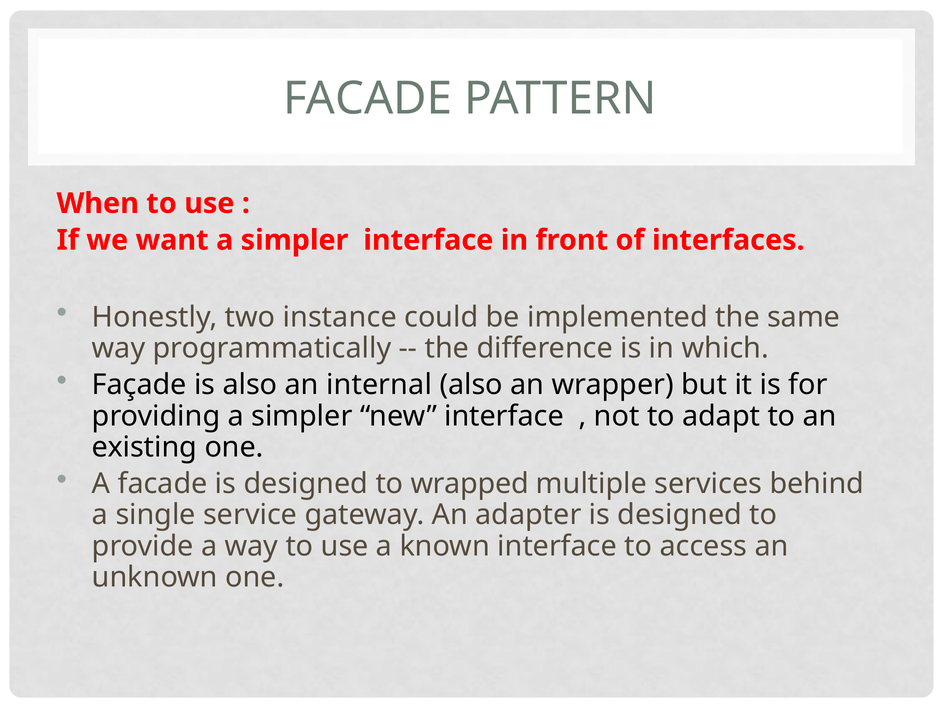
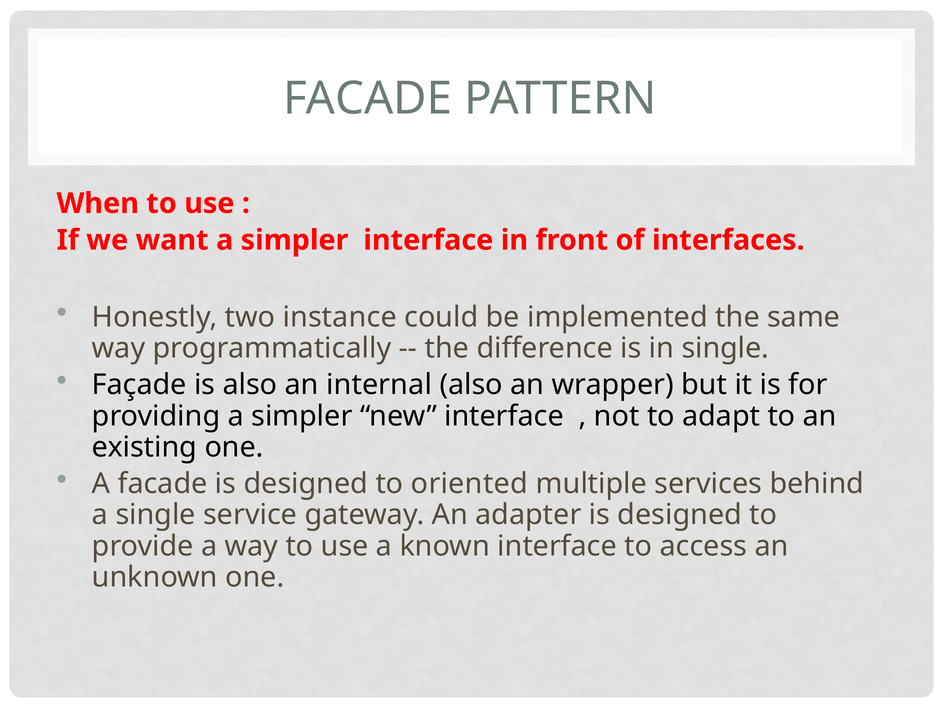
in which: which -> single (725, 348)
wrapped: wrapped -> oriented (469, 484)
